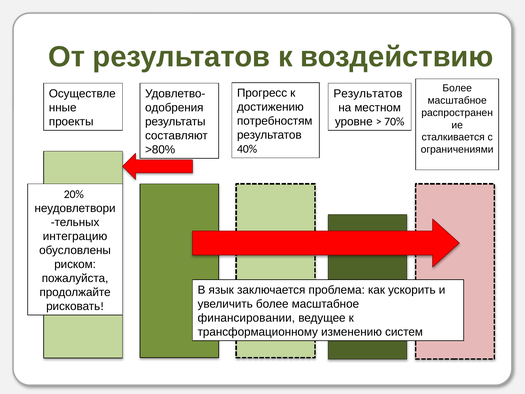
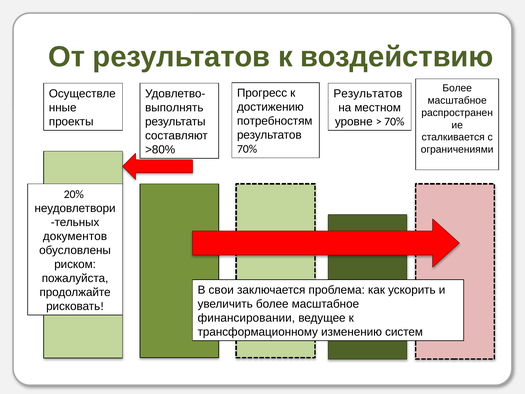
одобрения: одобрения -> выполнять (174, 108)
40%: 40% -> 70% (247, 149)
интеграцию: интеграцию -> документов (75, 236)
язык: язык -> свои (221, 290)
